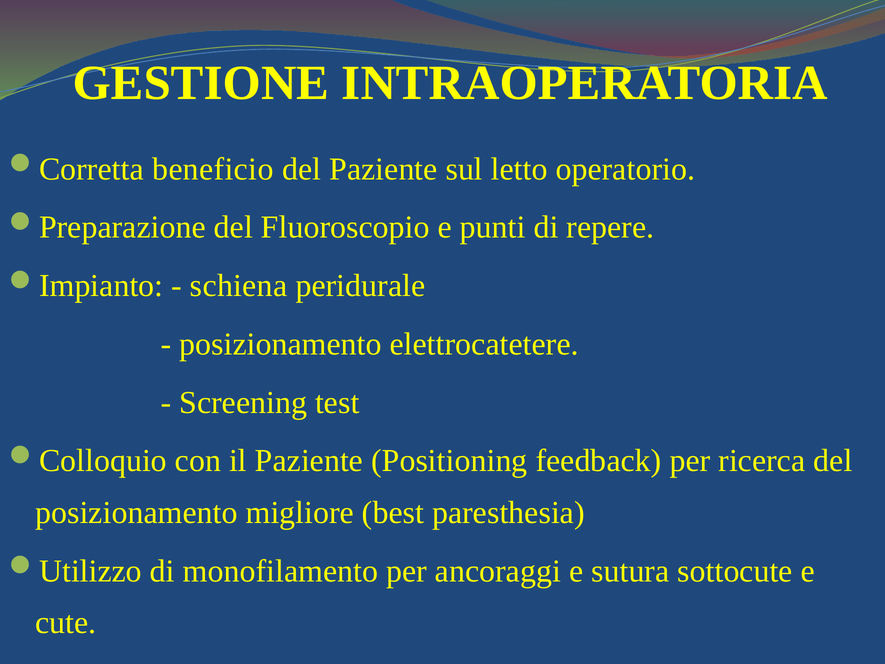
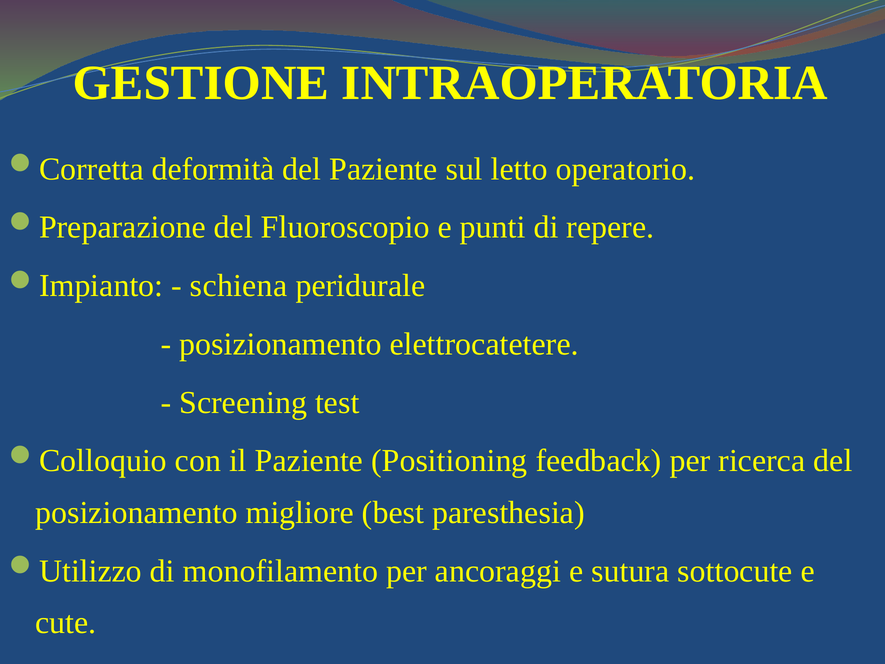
beneficio: beneficio -> deformità (213, 169)
